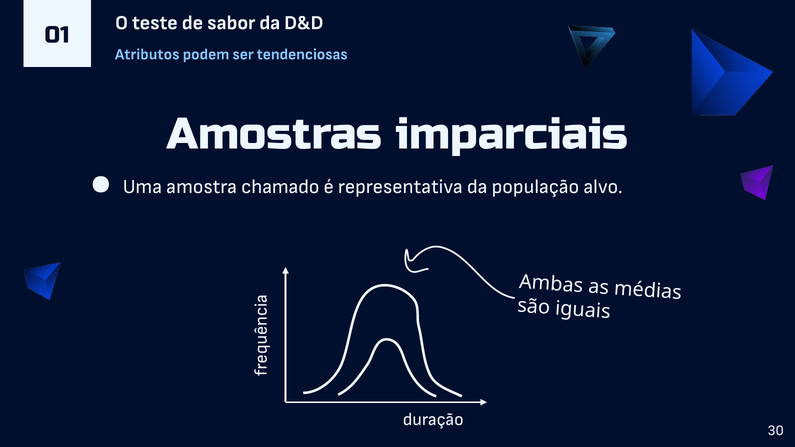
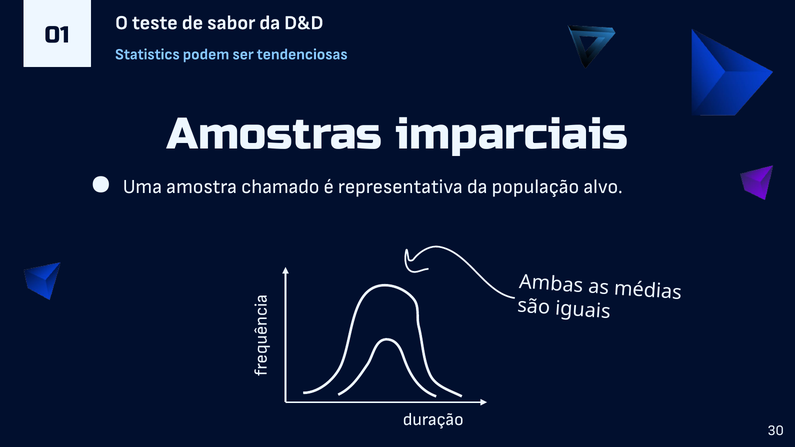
Atributos: Atributos -> Statistics (147, 54)
